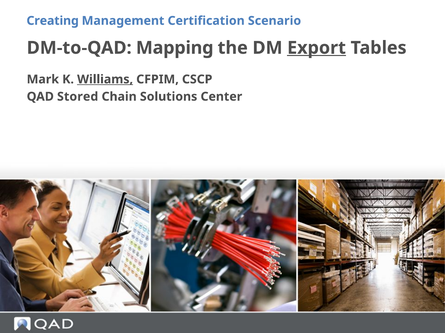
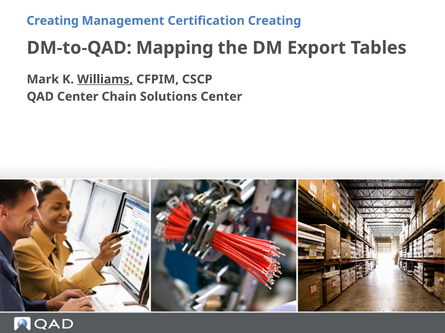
Certification Scenario: Scenario -> Creating (275, 21)
Export underline: present -> none (317, 48)
QAD Stored: Stored -> Center (78, 97)
